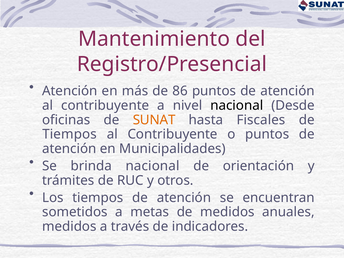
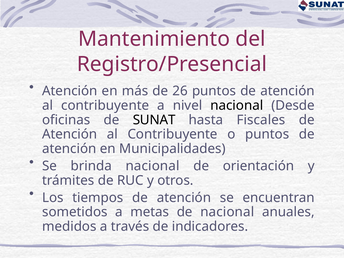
86: 86 -> 26 (180, 91)
SUNAT colour: orange -> black (154, 120)
Tiempos: Tiempos -> Atención (70, 134)
de medidos: medidos -> nacional (227, 212)
